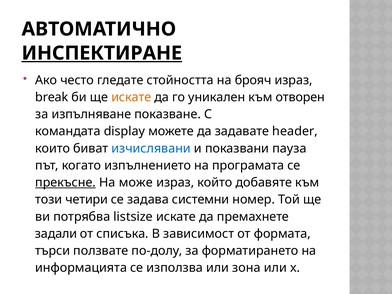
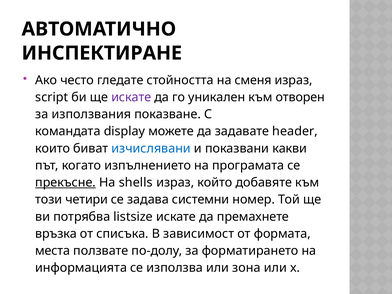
ИНСПЕКТИРАНЕ underline: present -> none (102, 53)
брояч: брояч -> сменя (253, 80)
break: break -> script (52, 97)
искате colour: orange -> purple (131, 97)
изпълняване: изпълняване -> използвания (91, 114)
пауза: пауза -> какви (290, 148)
може: може -> shells (136, 183)
задали: задали -> връзка (56, 234)
търси: търси -> места (53, 251)
